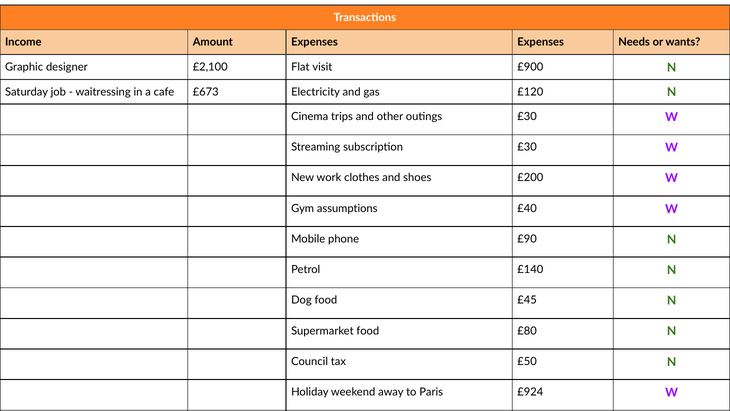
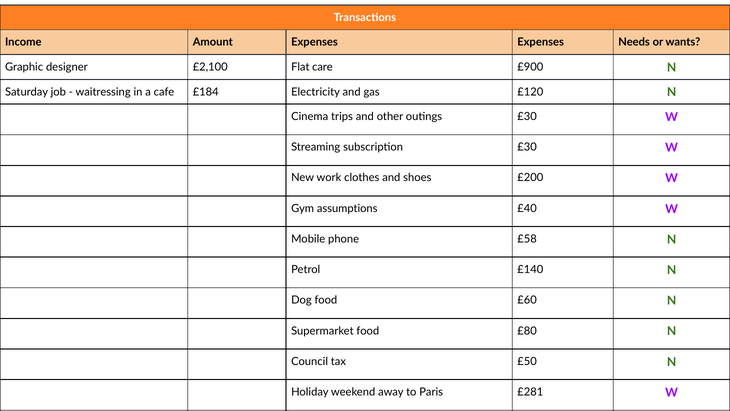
visit: visit -> care (322, 67)
£673: £673 -> £184 (206, 92)
£90: £90 -> £58 (527, 239)
£45: £45 -> £60 (527, 300)
£924: £924 -> £281 (530, 392)
